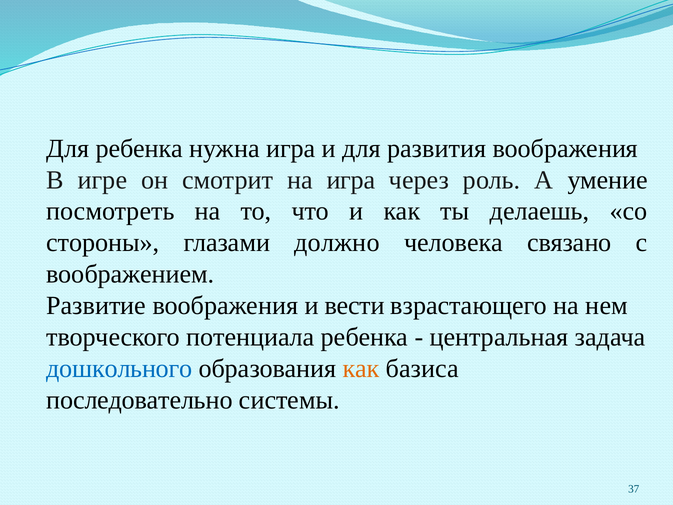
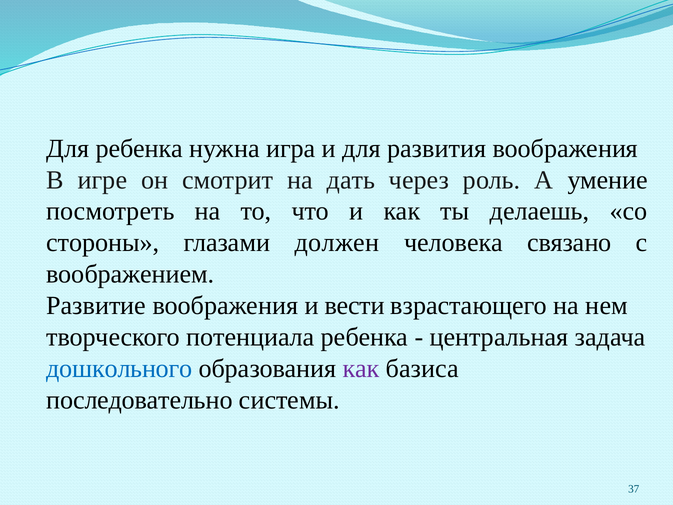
на игра: игра -> дать (351, 180)
должно: должно -> должен (337, 243)
как colour: orange -> purple (361, 368)
